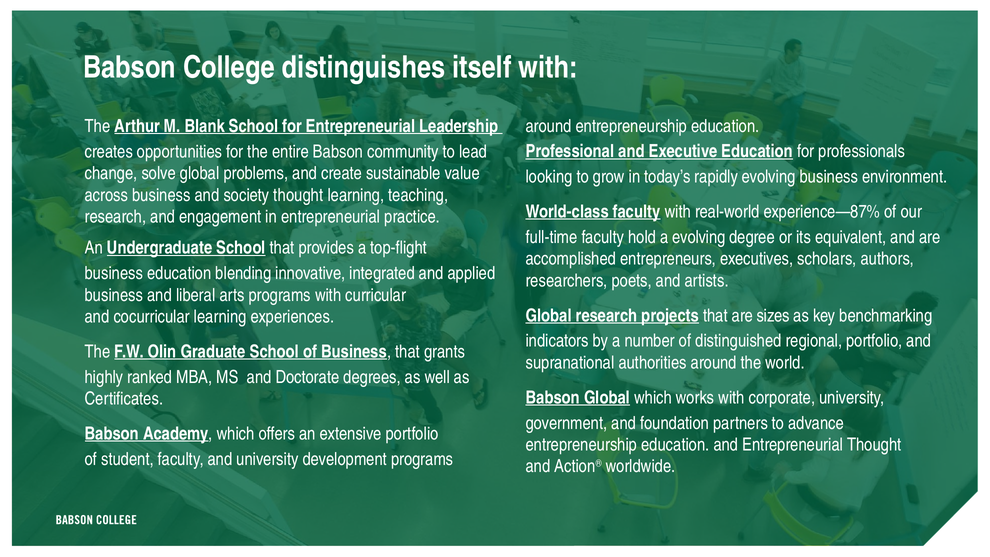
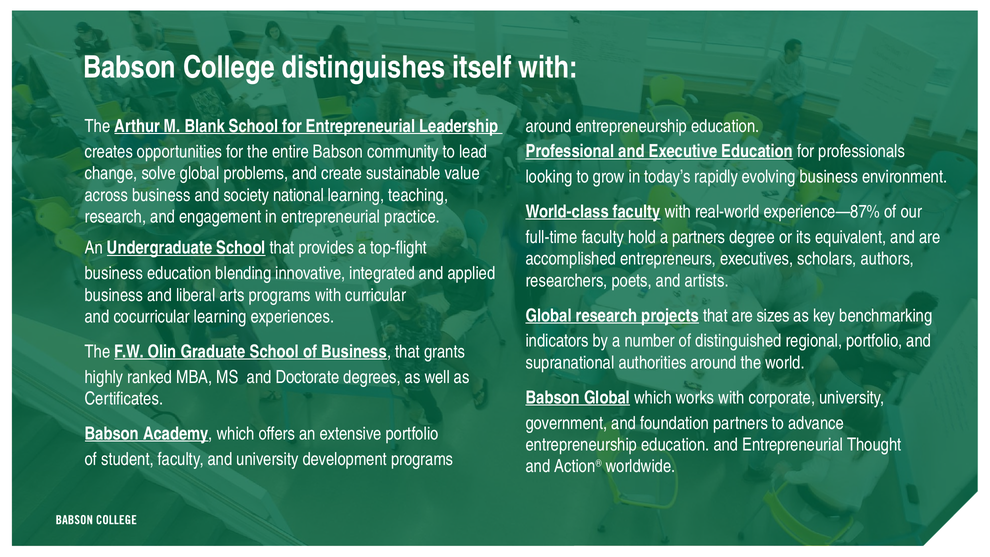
society thought: thought -> national (299, 195)
a evolving: evolving -> partners (699, 237)
